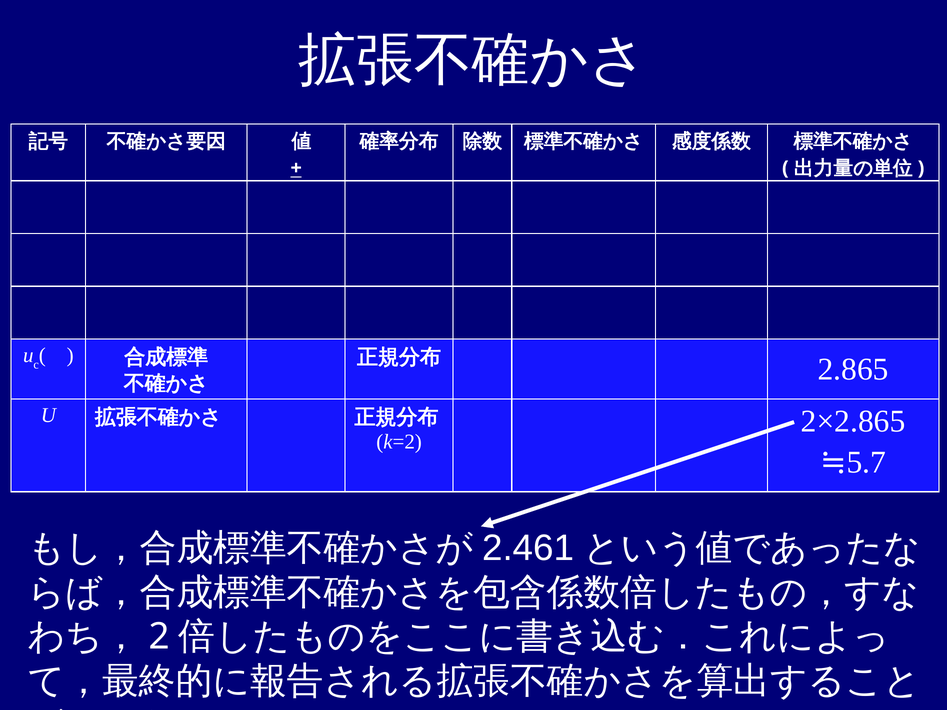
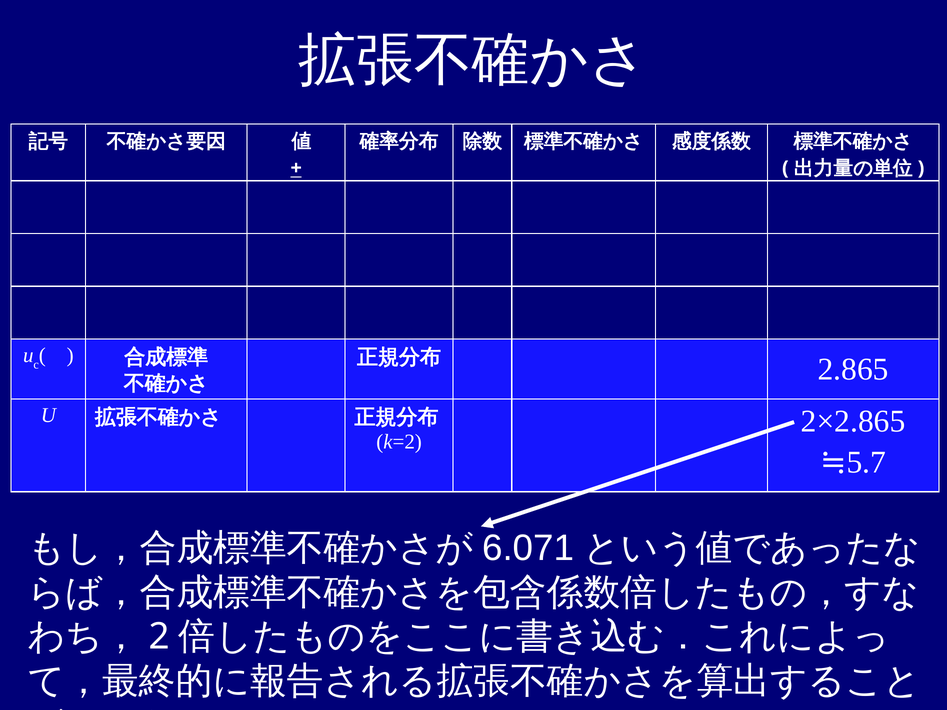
2.461: 2.461 -> 6.071 (528, 549)
